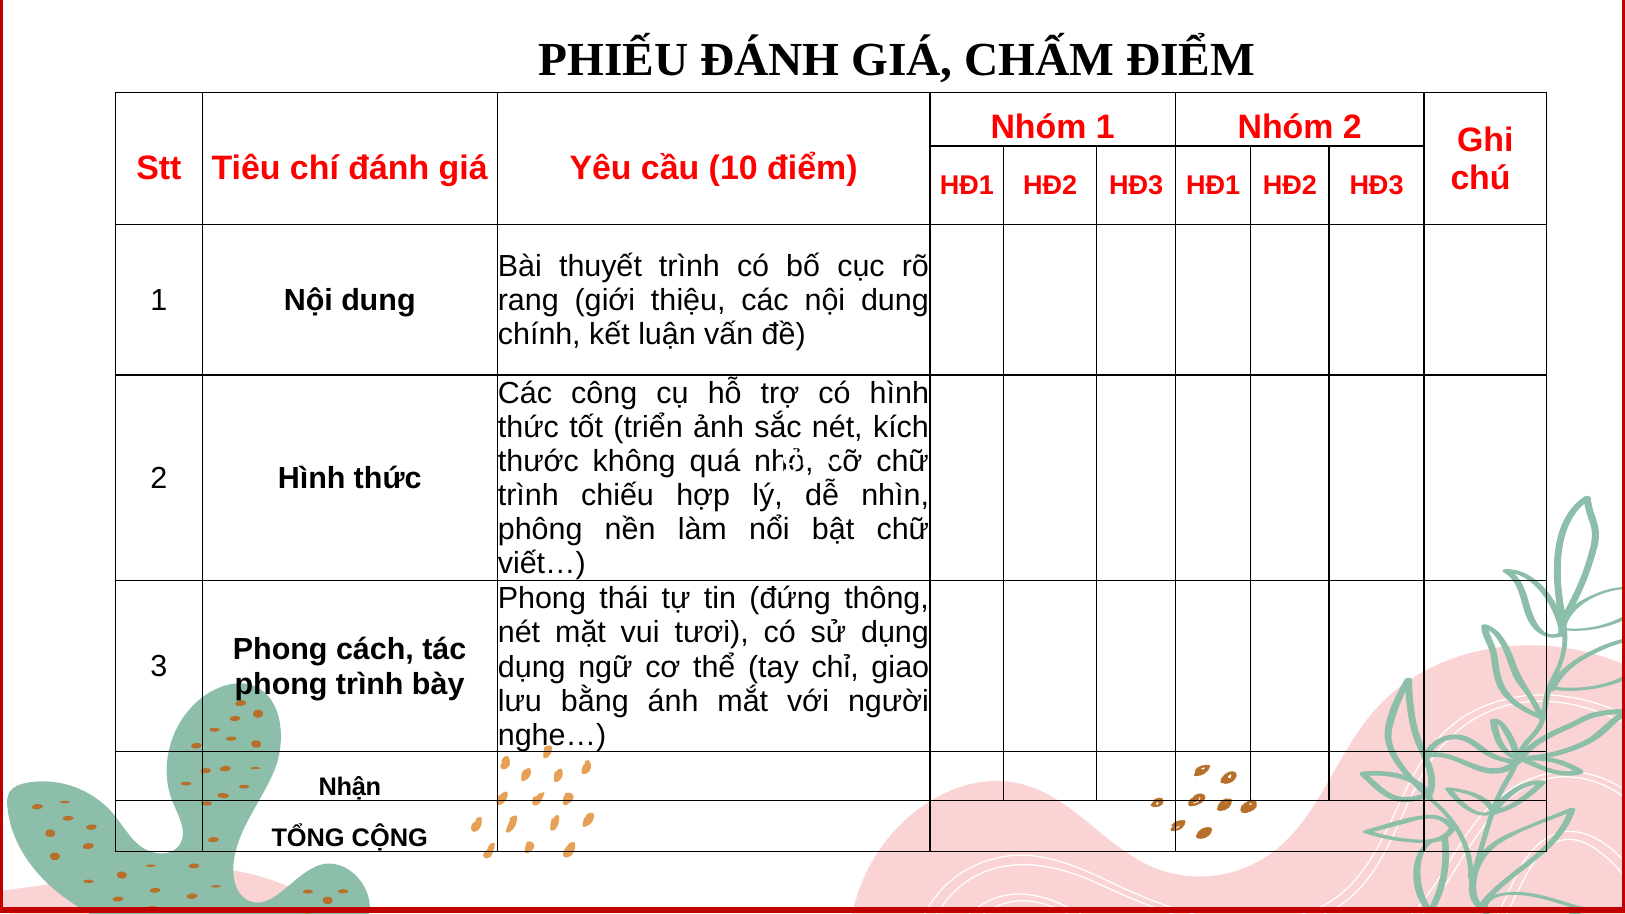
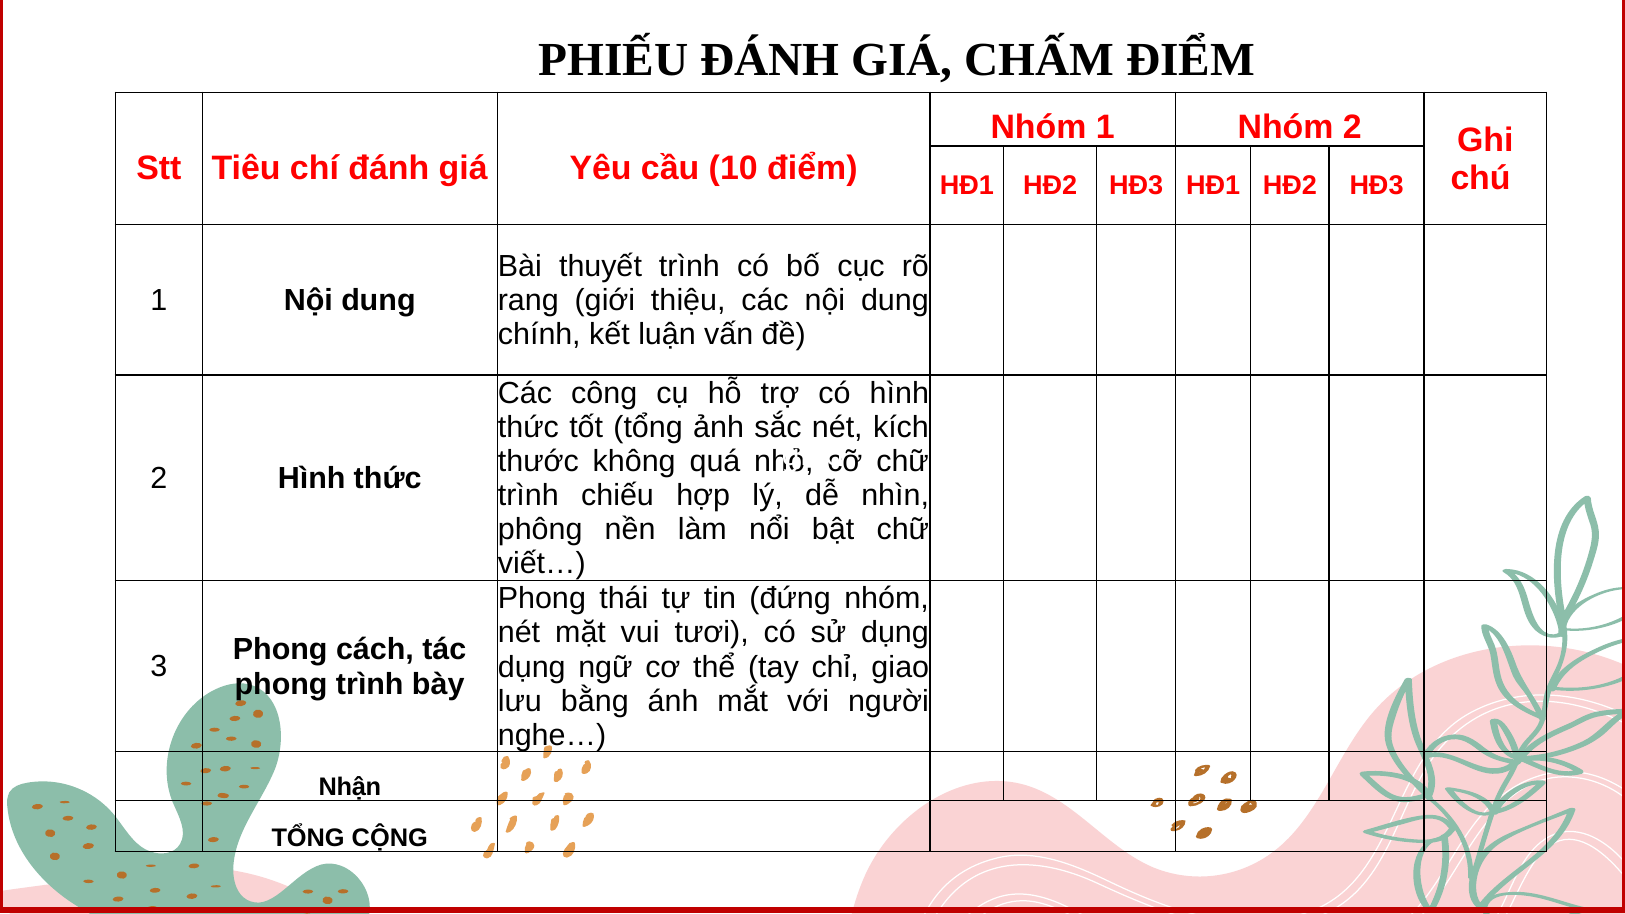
tốt triển: triển -> tổng (648, 427)
đứng thông: thông -> nhóm (887, 599)
